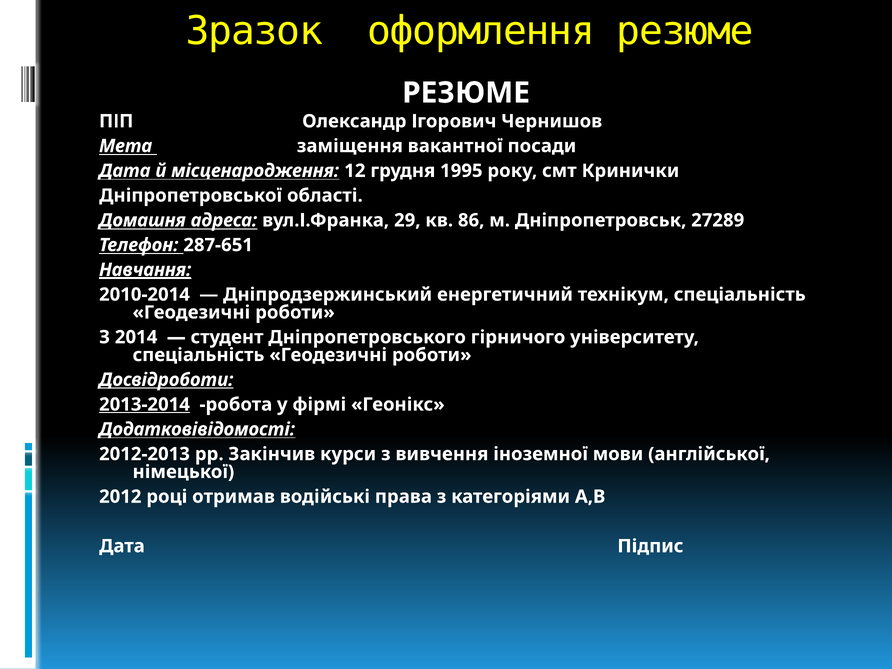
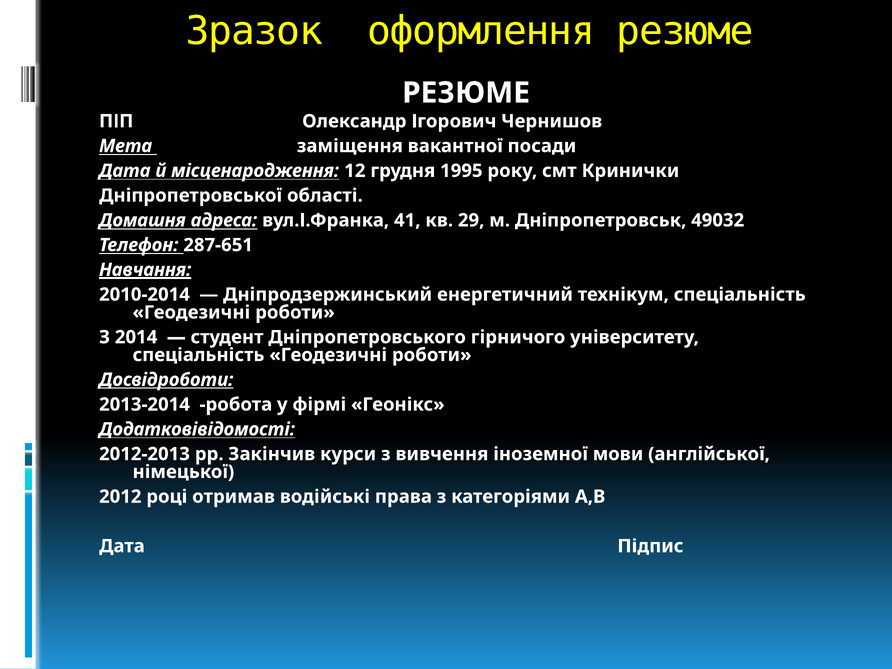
29: 29 -> 41 (407, 220)
86: 86 -> 29 (471, 220)
27289: 27289 -> 49032 (718, 220)
2013-2014 underline: present -> none (144, 405)
